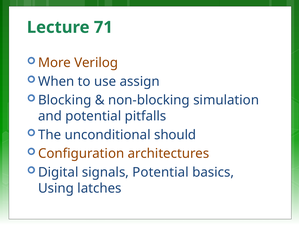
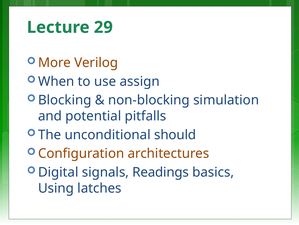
71: 71 -> 29 (103, 27)
signals Potential: Potential -> Readings (161, 172)
